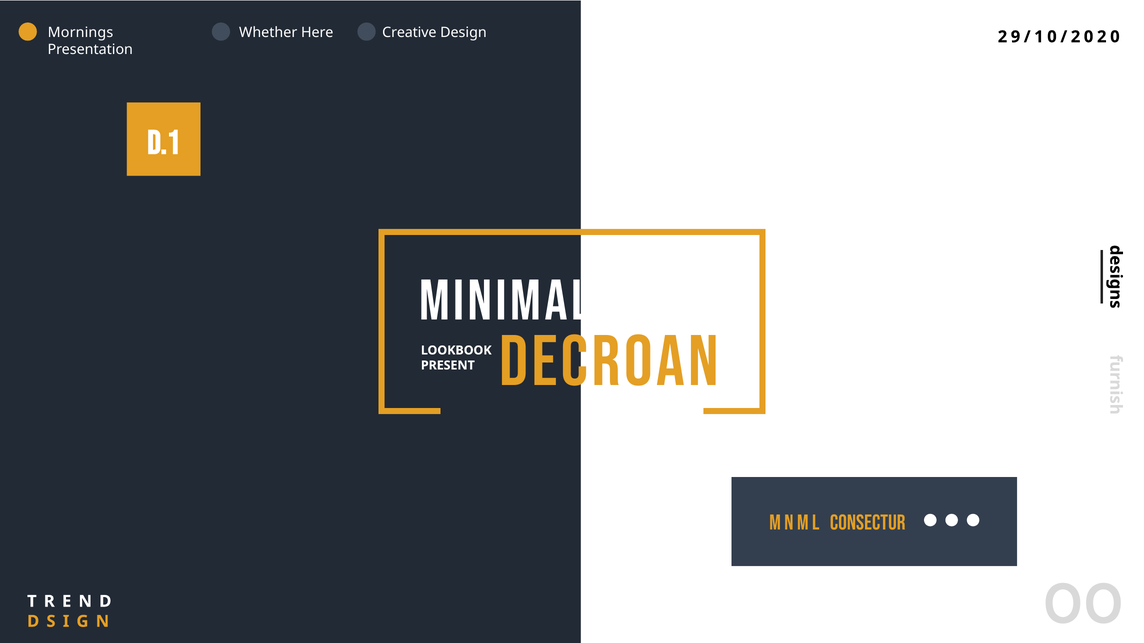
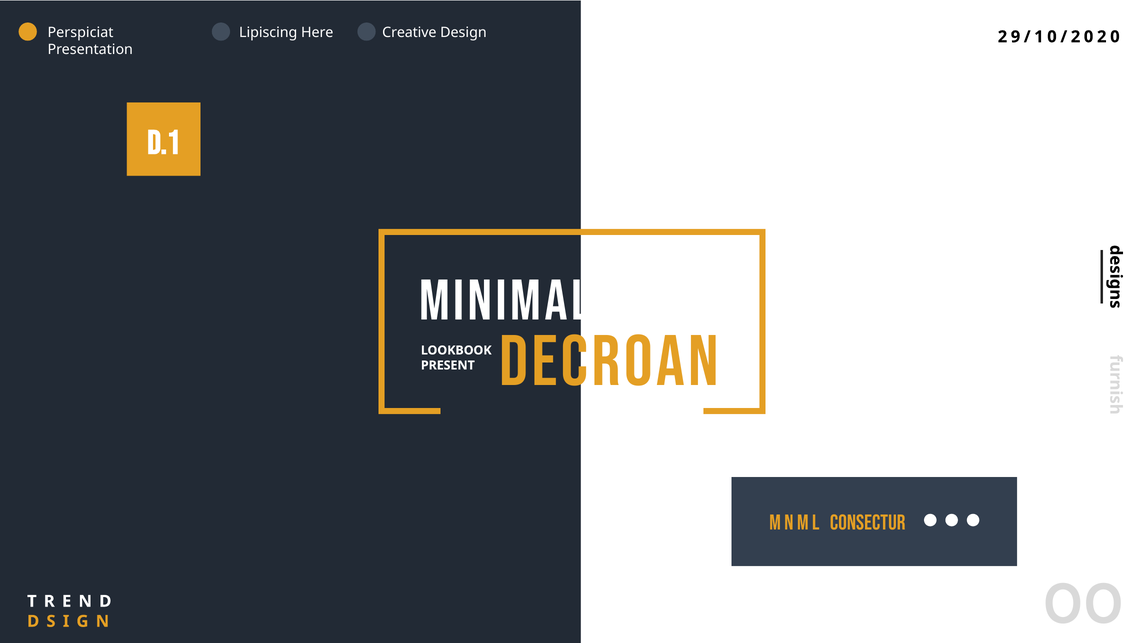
Mornings: Mornings -> Perspiciat (81, 33)
Whether: Whether -> Lipiscing (268, 33)
